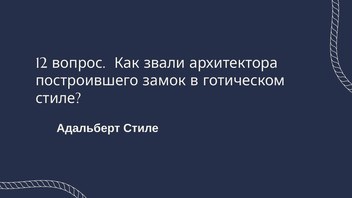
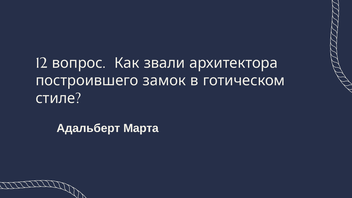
Адальберт Стиле: Стиле -> Марта (141, 128)
